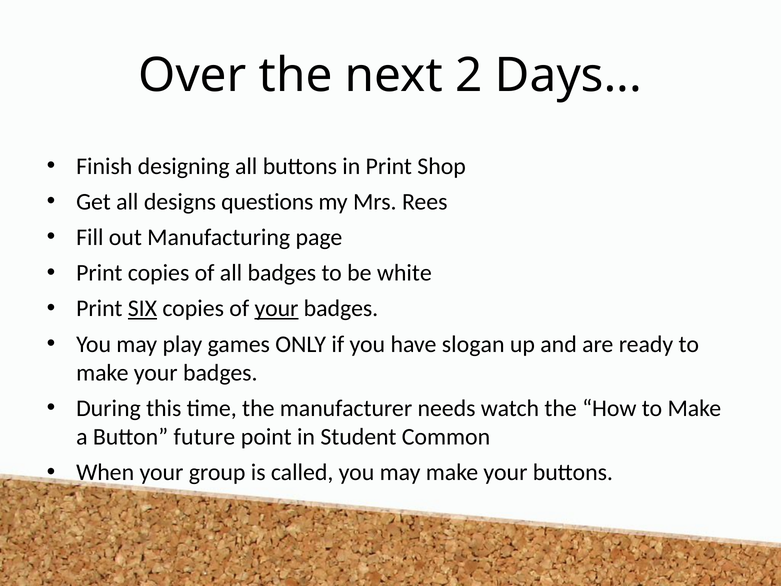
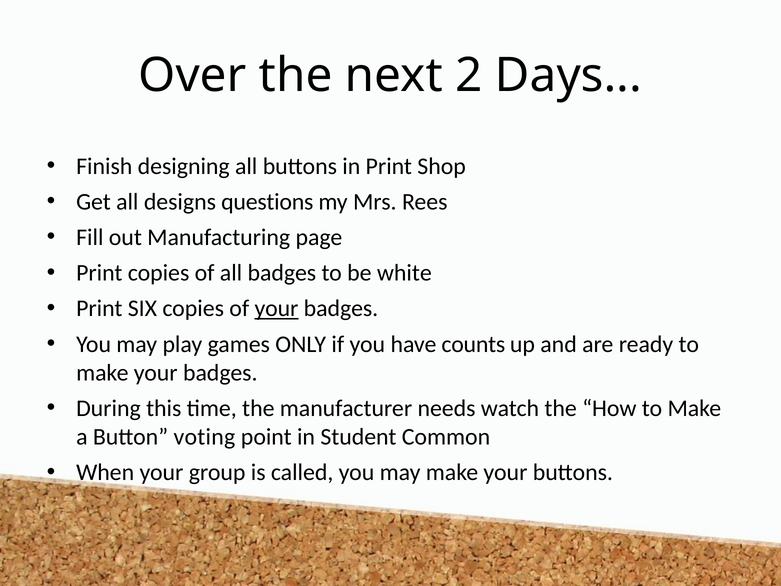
SIX underline: present -> none (142, 308)
slogan: slogan -> counts (473, 344)
future: future -> voting (204, 437)
